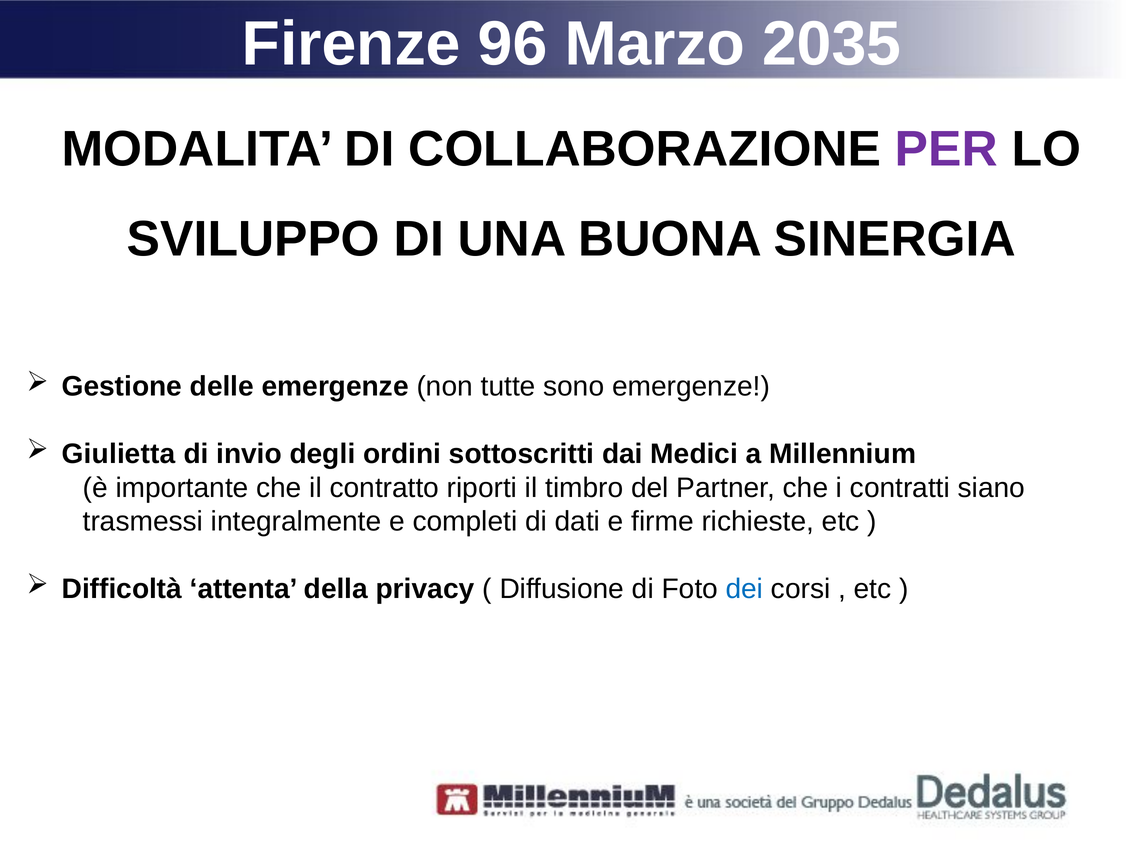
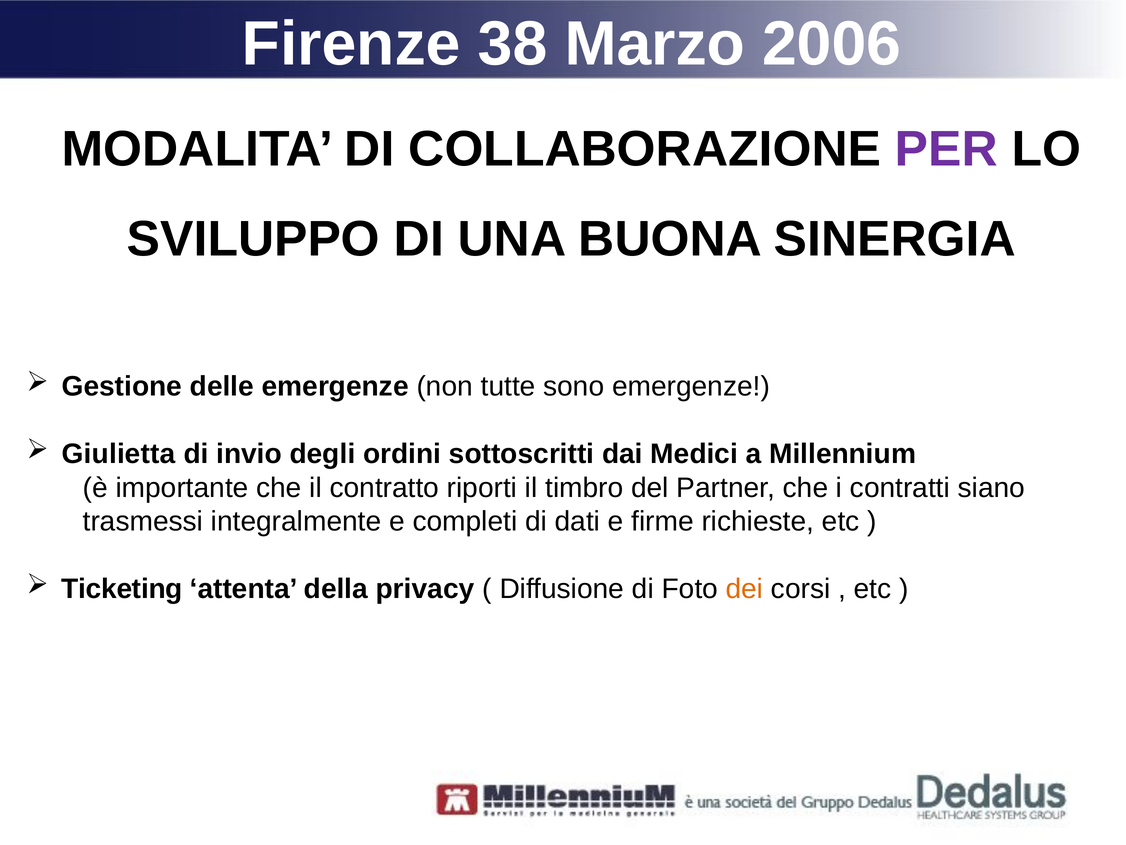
96: 96 -> 38 (513, 44)
2035: 2035 -> 2006 (832, 44)
Difficoltà: Difficoltà -> Ticketing (122, 589)
dei colour: blue -> orange (744, 589)
